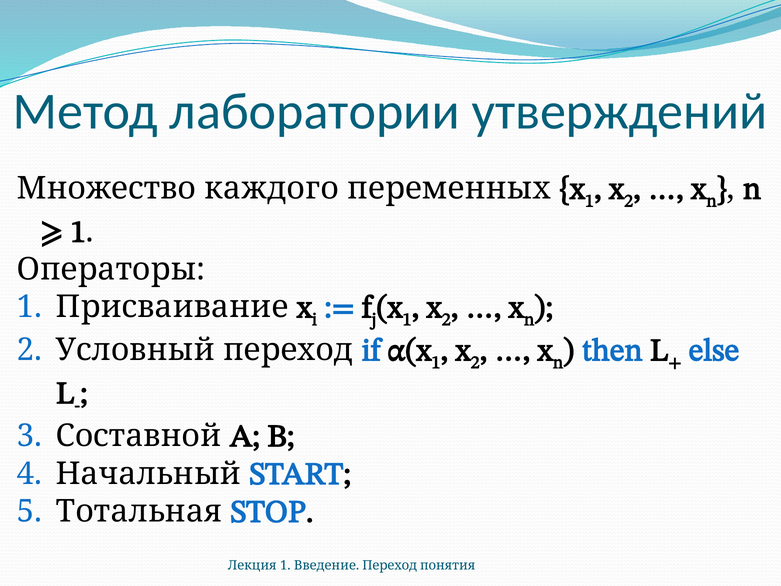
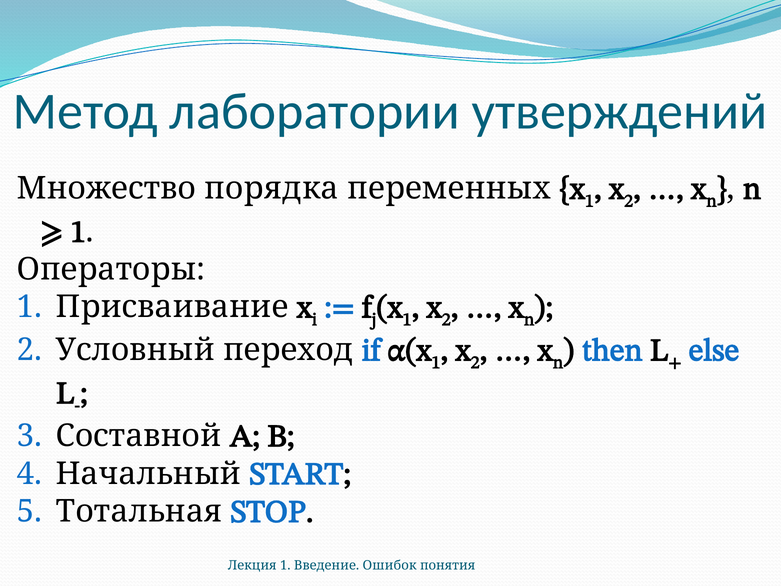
каждого: каждого -> порядка (272, 188)
Введение Переход: Переход -> Ошибок (390, 565)
